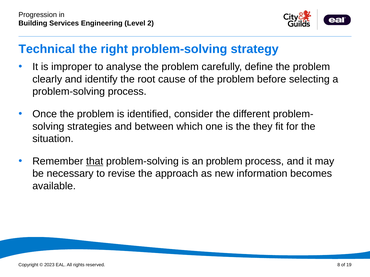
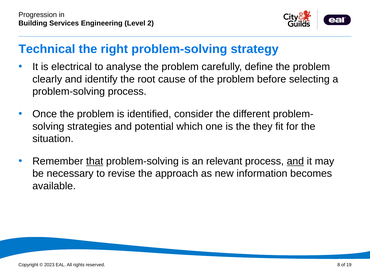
improper: improper -> electrical (72, 67)
between: between -> potential (154, 127)
an problem: problem -> relevant (224, 162)
and underline: none -> present (295, 162)
